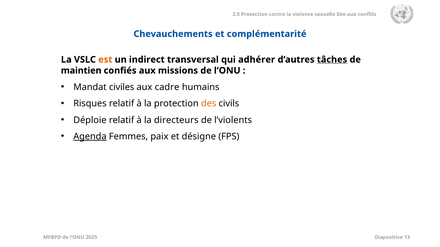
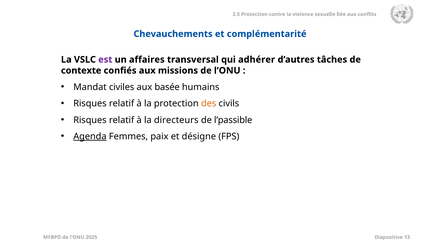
est colour: orange -> purple (105, 60)
indirect: indirect -> affaires (147, 60)
tâches underline: present -> none (332, 60)
maintien: maintien -> contexte (81, 71)
cadre: cadre -> basée (167, 87)
Déploie: Déploie -> Risques (90, 120)
l’violents: l’violents -> l’passible (233, 120)
